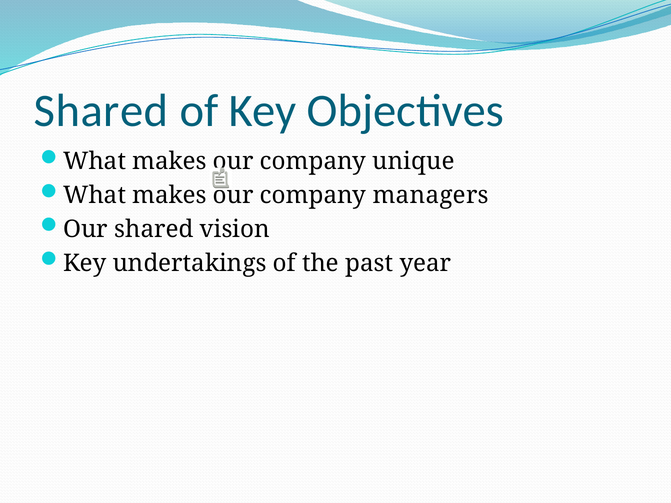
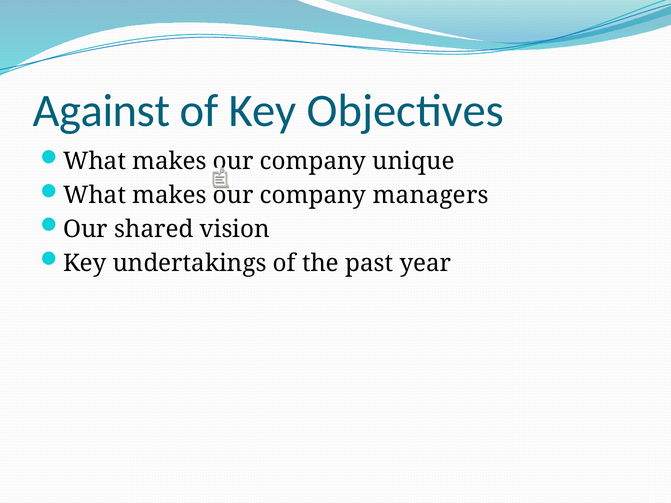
Shared: Shared -> Against (101, 111)
